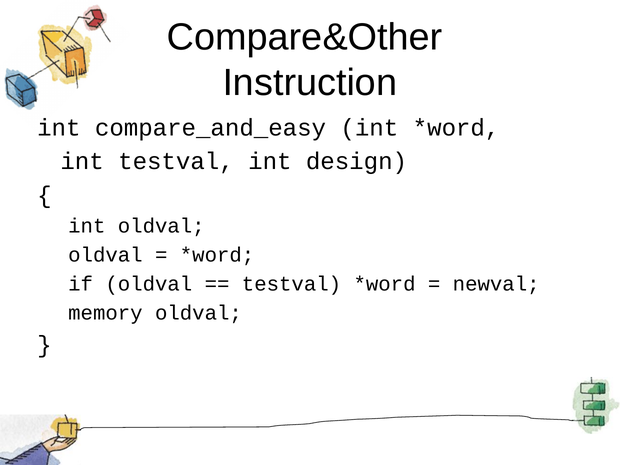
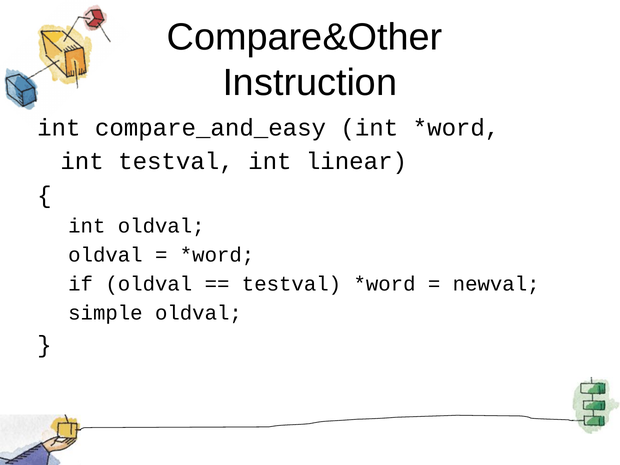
design: design -> linear (356, 162)
memory: memory -> simple (105, 313)
